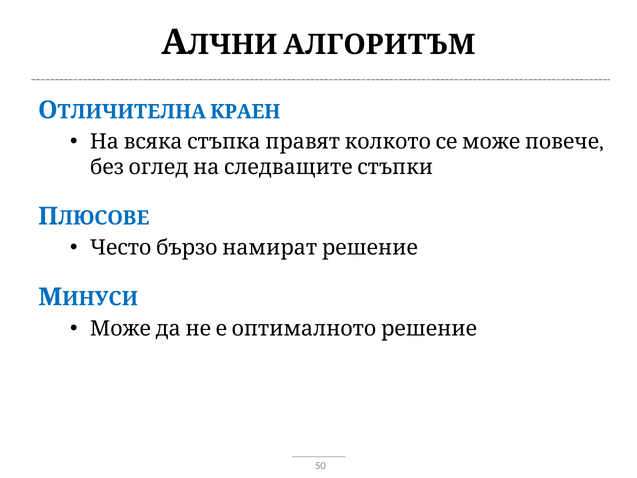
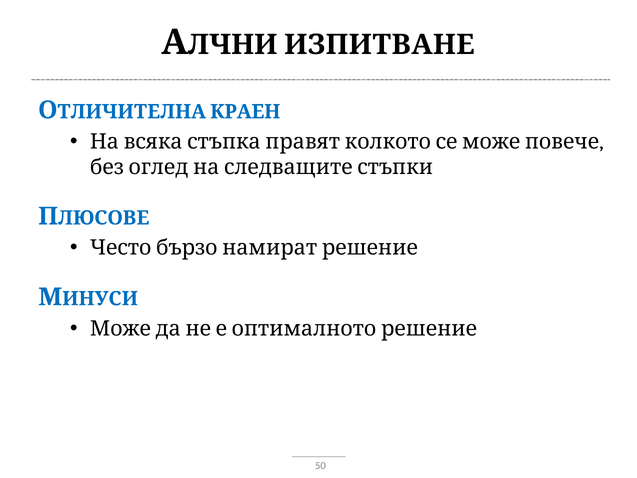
АЛГОРИТЪМ: АЛГОРИТЪМ -> ИЗПИТВАНЕ (379, 45)
